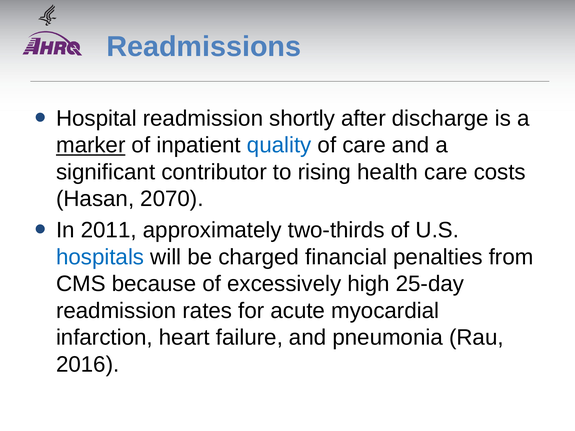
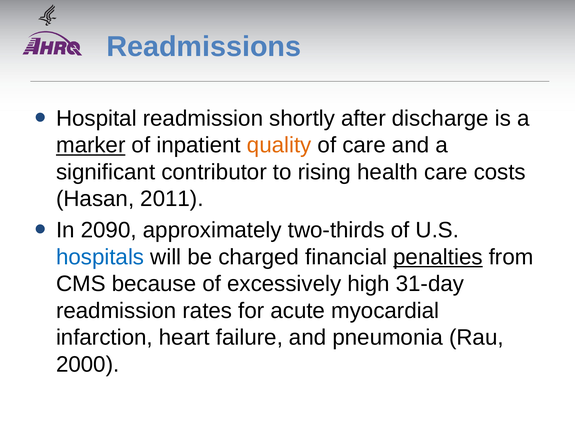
quality colour: blue -> orange (279, 145)
2070: 2070 -> 2011 (172, 199)
2011: 2011 -> 2090 (109, 230)
penalties underline: none -> present (438, 257)
25-day: 25-day -> 31-day (430, 284)
2016: 2016 -> 2000 (88, 365)
